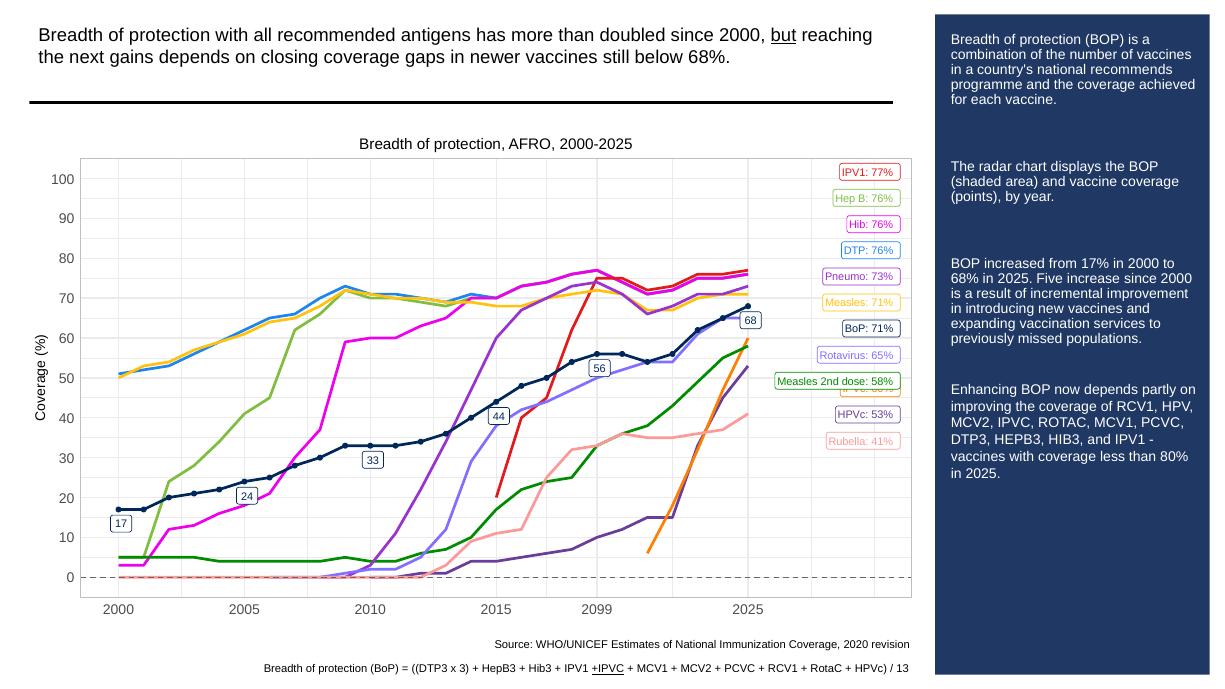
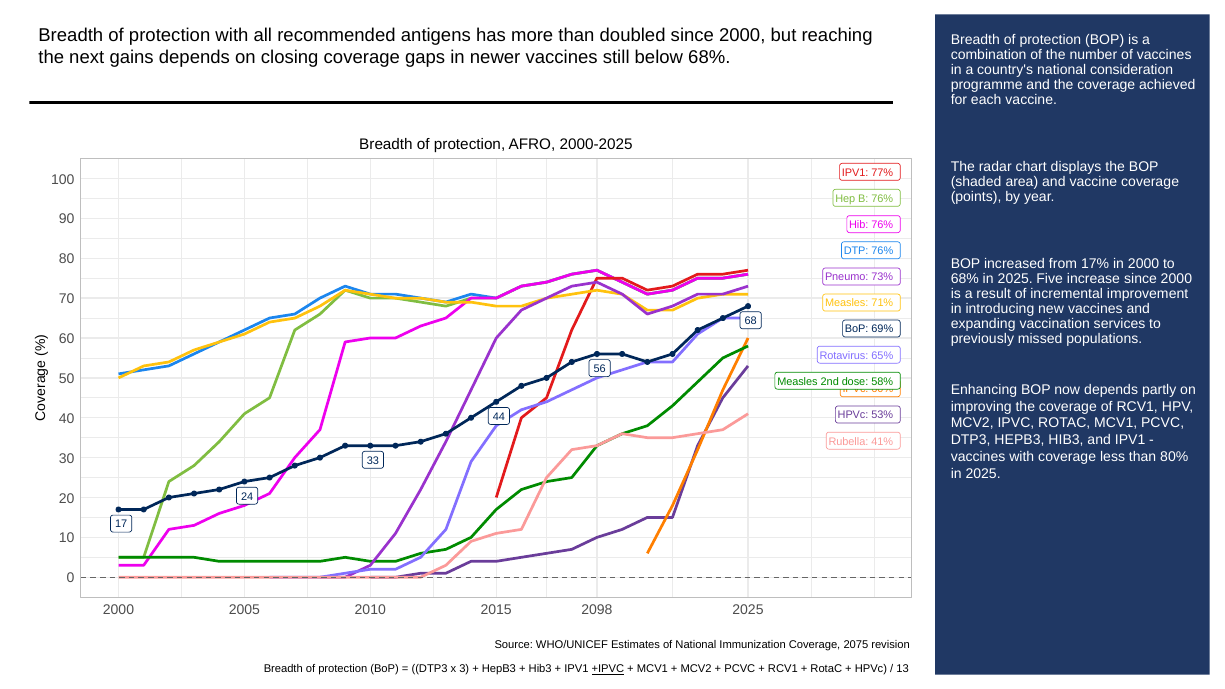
but underline: present -> none (784, 35)
recommends: recommends -> consideration (1132, 70)
BoP 71%: 71% -> 69% (882, 329)
2099: 2099 -> 2098 (597, 610)
2020: 2020 -> 2075 (856, 645)
